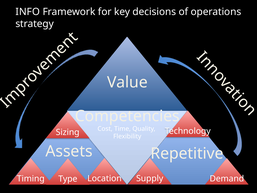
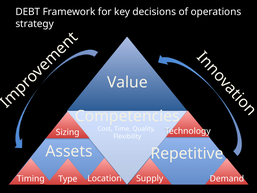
INFO: INFO -> DEBT (28, 12)
